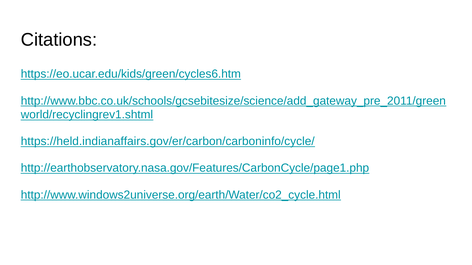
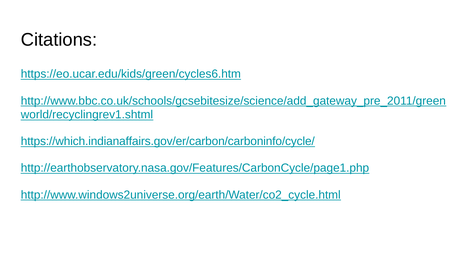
https://held.indianaffairs.gov/er/carbon/carboninfo/cycle/: https://held.indianaffairs.gov/er/carbon/carboninfo/cycle/ -> https://which.indianaffairs.gov/er/carbon/carboninfo/cycle/ (168, 142)
